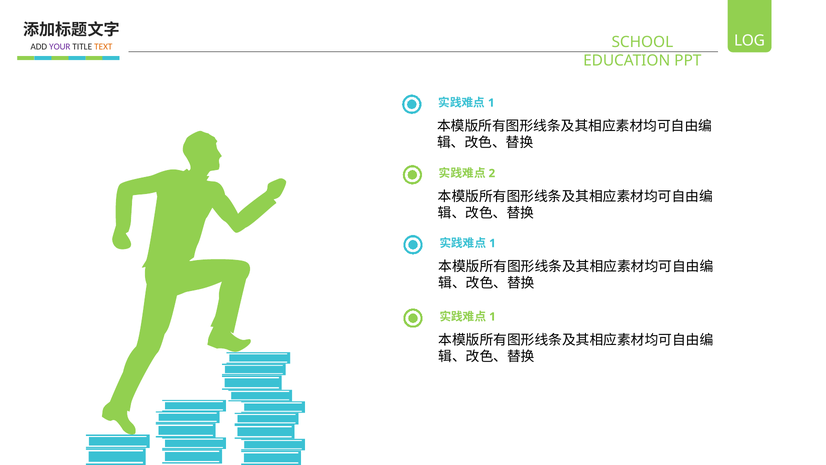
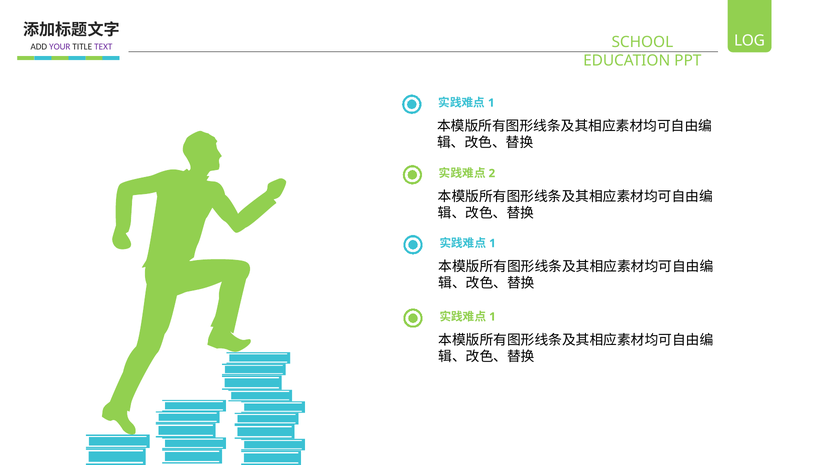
TEXT colour: orange -> purple (103, 47)
